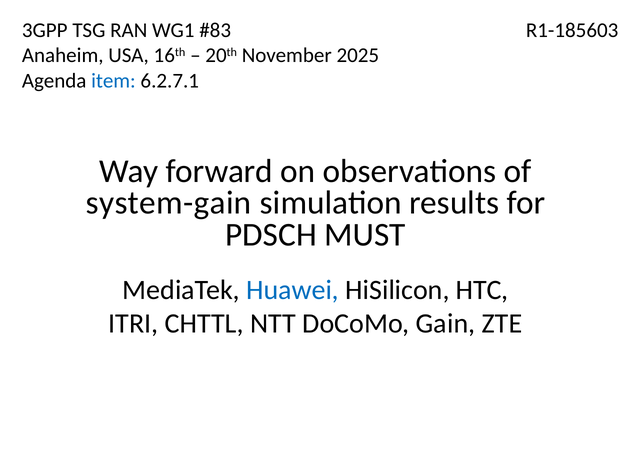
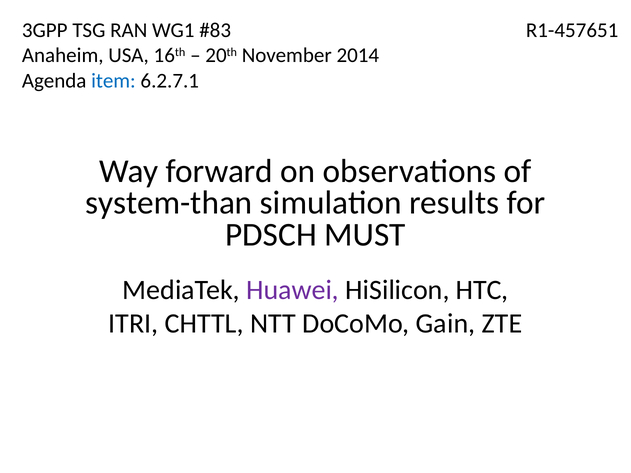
R1-185603: R1-185603 -> R1-457651 (572, 30)
2025: 2025 -> 2014 (358, 55)
system-gain: system-gain -> system-than (169, 203)
Huawei colour: blue -> purple (293, 290)
